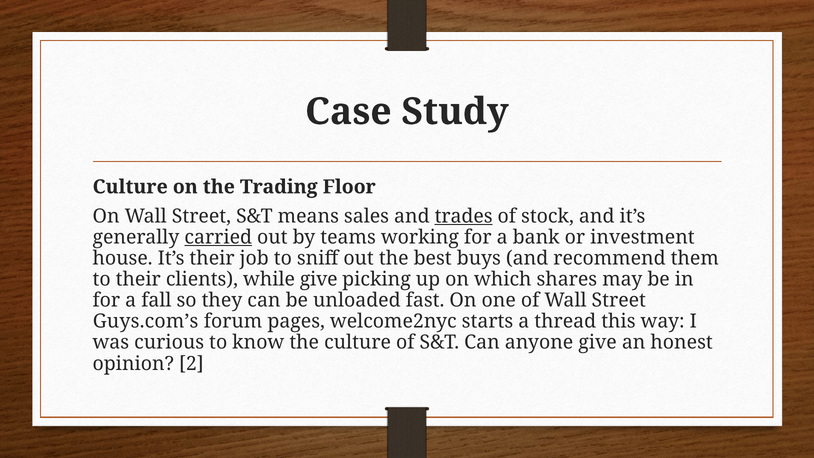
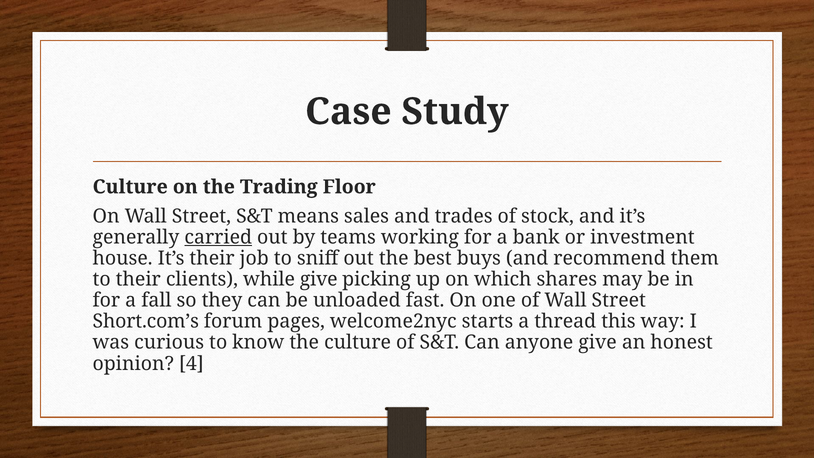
trades underline: present -> none (464, 216)
Guys.com’s: Guys.com’s -> Short.com’s (146, 321)
2: 2 -> 4 (191, 363)
